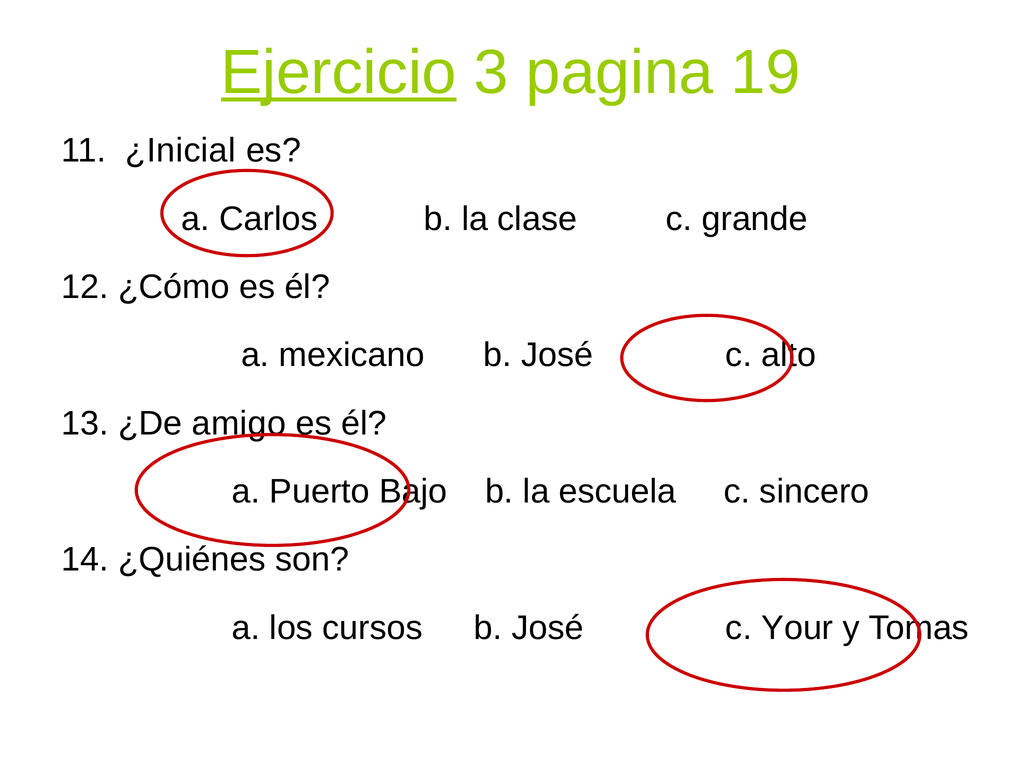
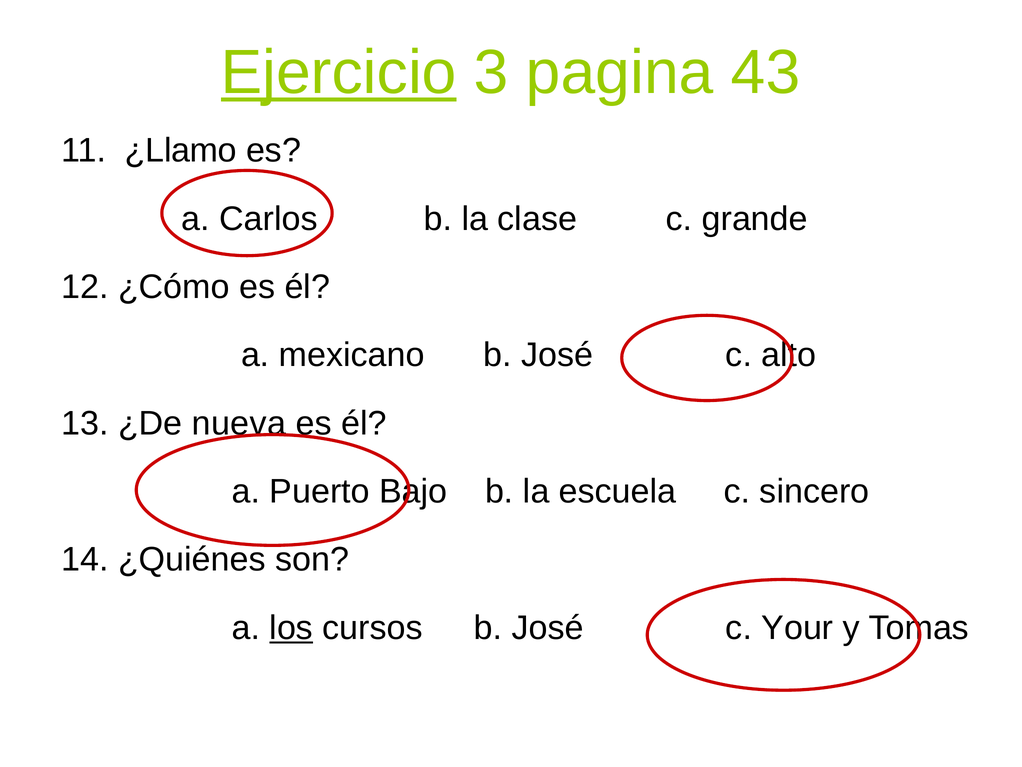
19: 19 -> 43 (766, 72)
¿Inicial: ¿Inicial -> ¿Llamo (181, 151)
amigo: amigo -> nueva (239, 423)
los underline: none -> present (291, 627)
